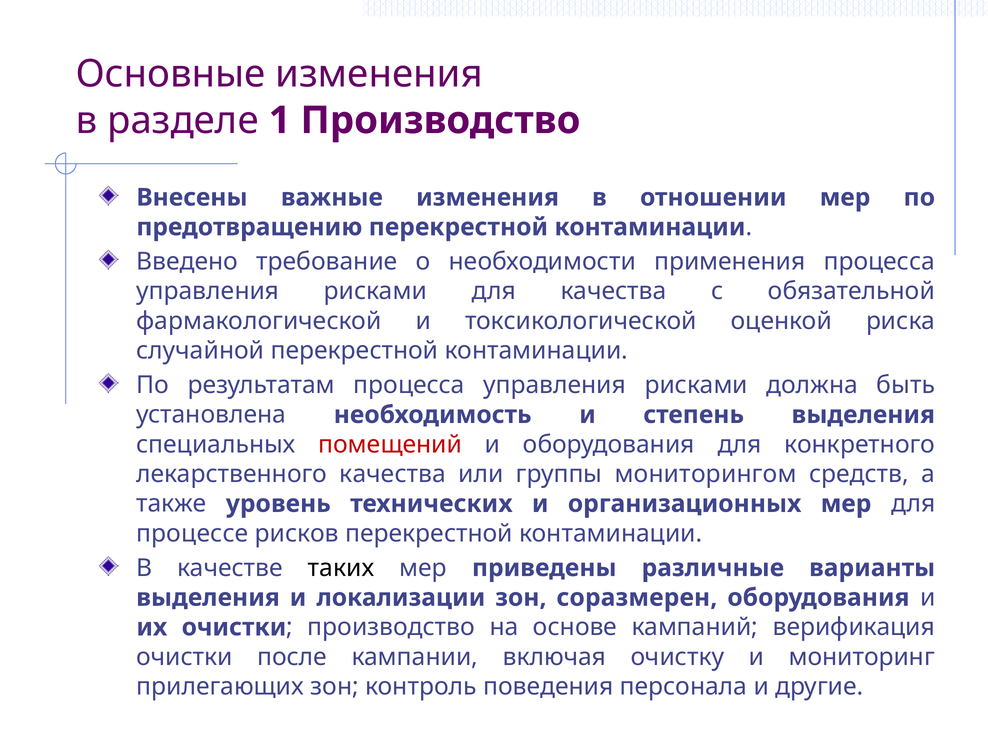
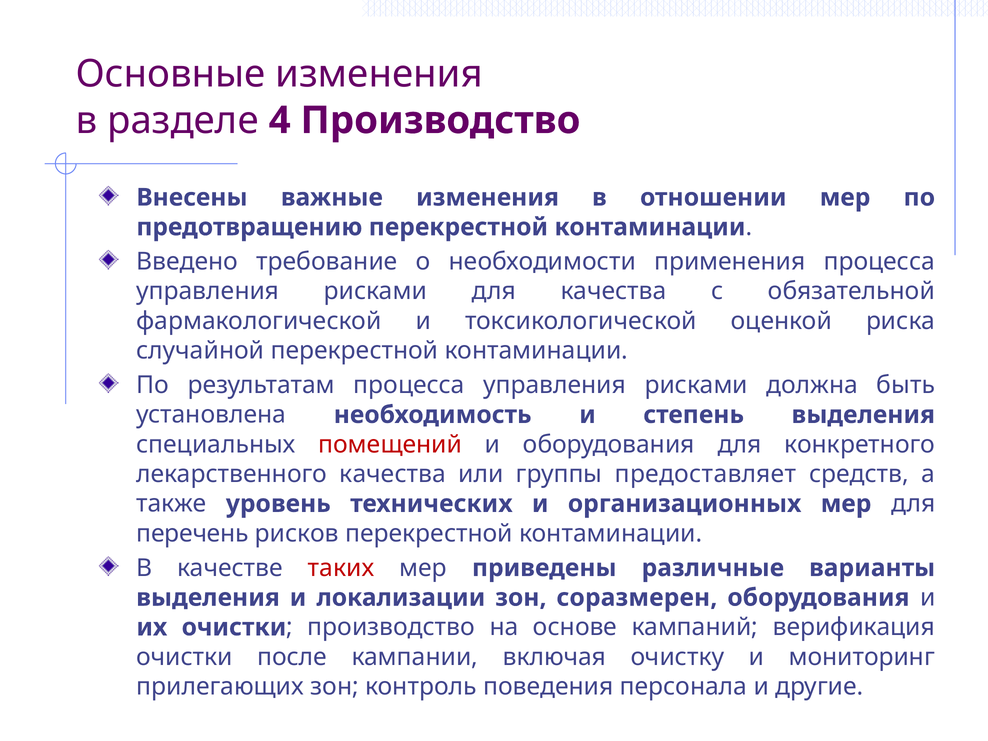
1: 1 -> 4 (280, 120)
мониторингом: мониторингом -> предоставляет (706, 474)
процессе: процессе -> перечень (193, 533)
таких colour: black -> red (341, 568)
